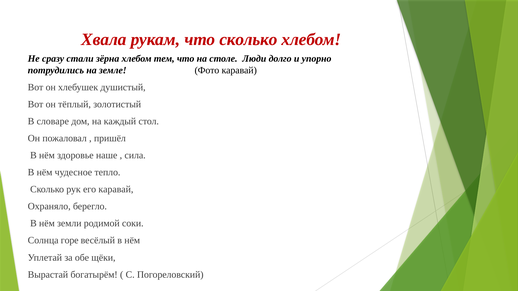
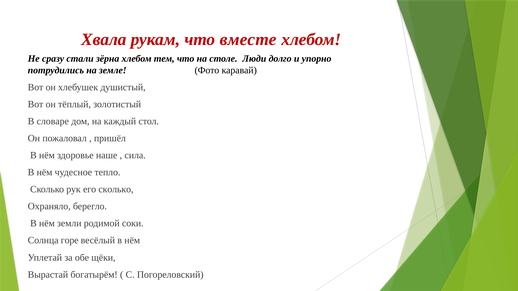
что сколько: сколько -> вместе (248, 39)
его каравай: каравай -> сколько (116, 190)
